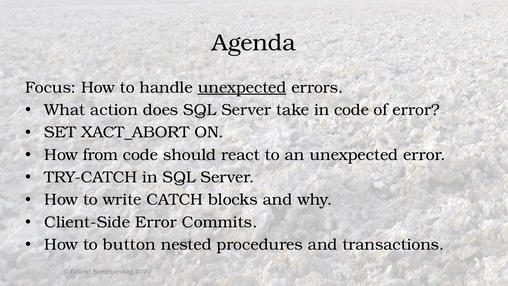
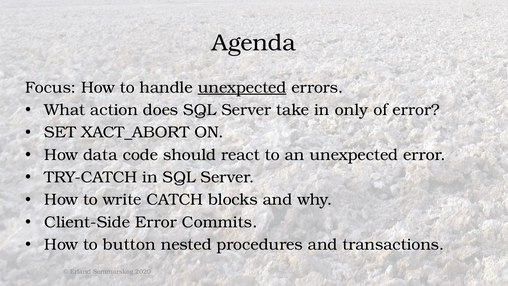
in code: code -> only (351, 110)
from: from -> data (100, 155)
